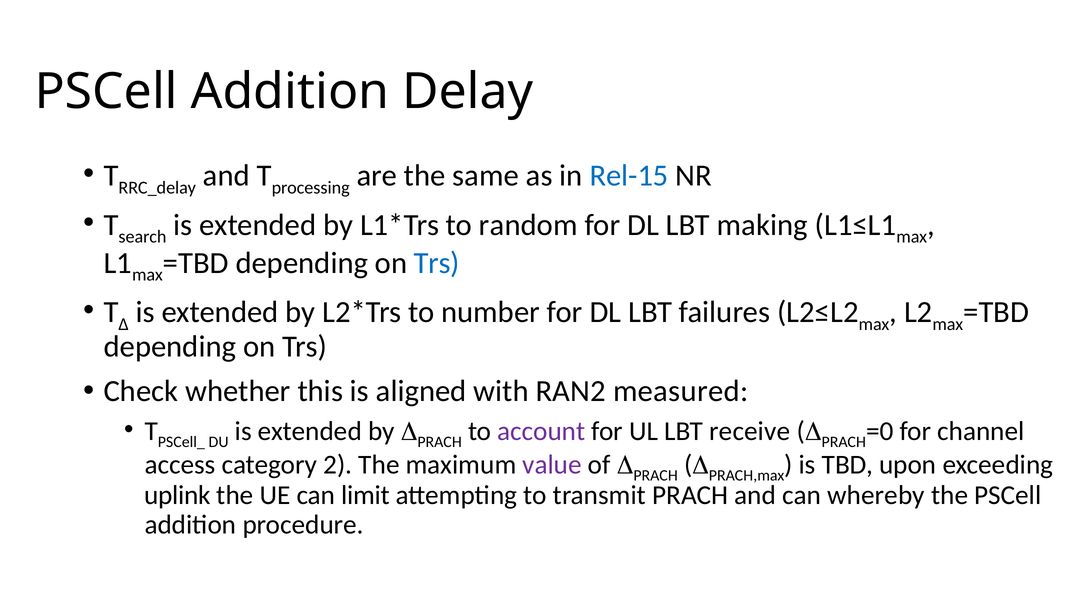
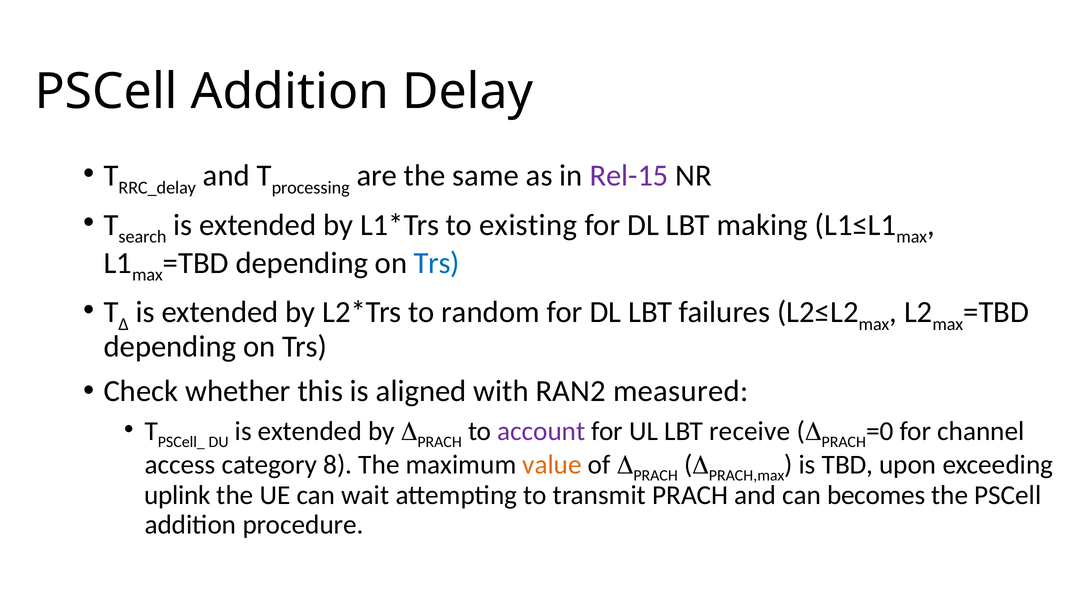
Rel-15 colour: blue -> purple (629, 176)
random: random -> existing (528, 225)
number: number -> random (491, 312)
2: 2 -> 8 (338, 465)
value colour: purple -> orange (552, 465)
limit: limit -> wait (365, 495)
whereby: whereby -> becomes (876, 495)
